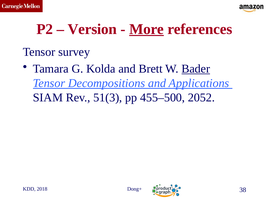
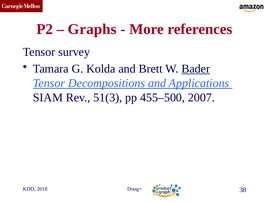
Version: Version -> Graphs (92, 29)
More underline: present -> none (147, 29)
2052: 2052 -> 2007 (201, 97)
